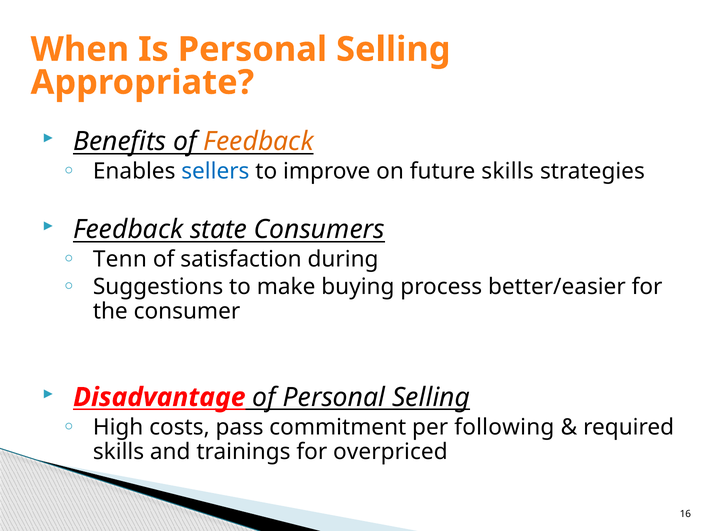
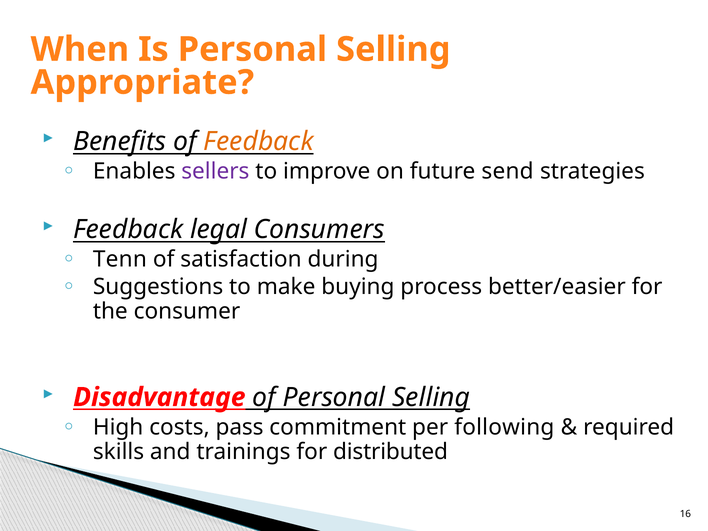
sellers colour: blue -> purple (215, 171)
future skills: skills -> send (508, 171)
state: state -> legal (219, 230)
overpriced: overpriced -> distributed (391, 452)
